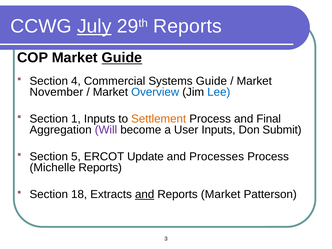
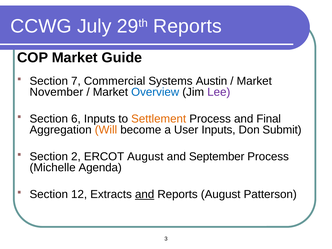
July underline: present -> none (94, 26)
Guide underline: present -> none (122, 58)
4: 4 -> 7 (76, 81)
Systems Guide: Guide -> Austin (211, 81)
Lee colour: blue -> purple (219, 92)
1: 1 -> 6 (76, 119)
Will colour: purple -> orange (106, 130)
5: 5 -> 2 (76, 157)
ERCOT Update: Update -> August (145, 157)
Processes: Processes -> September (217, 157)
Michelle Reports: Reports -> Agenda (100, 168)
18: 18 -> 12 (79, 194)
Reports Market: Market -> August (221, 194)
